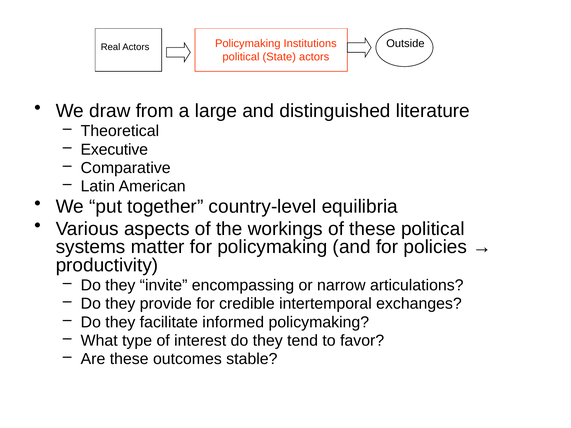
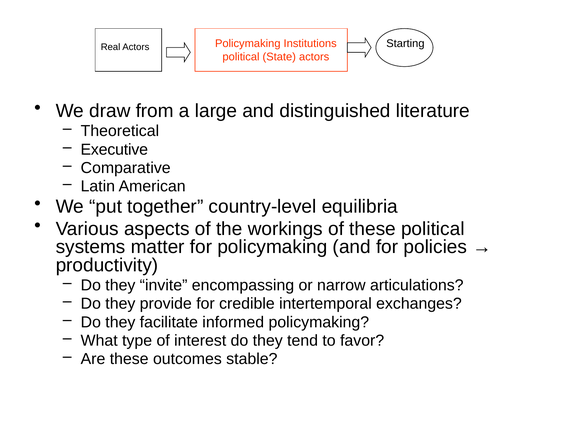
Outside: Outside -> Starting (405, 44)
